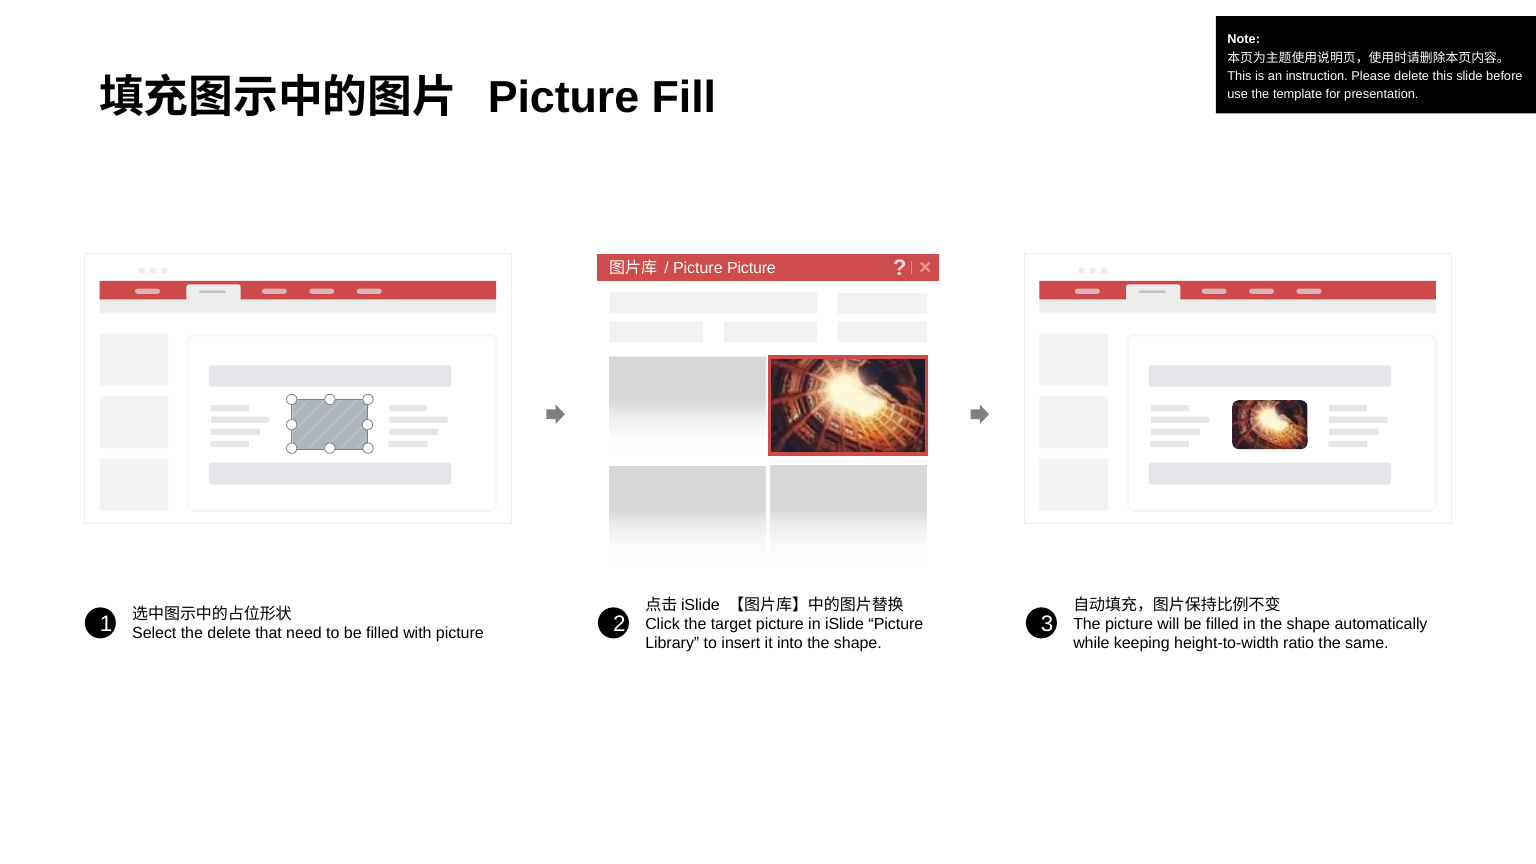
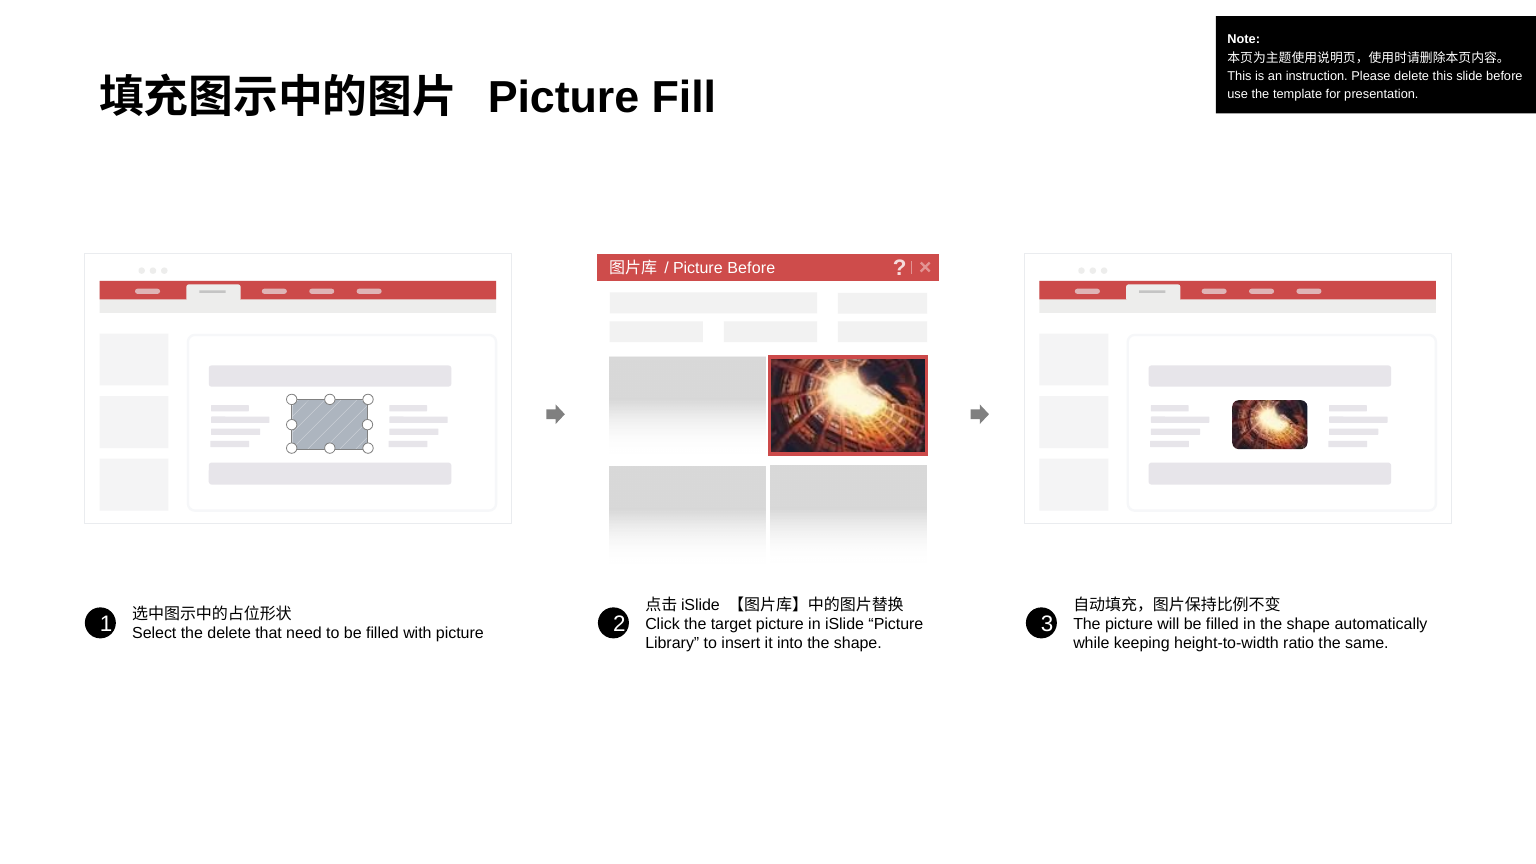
Picture Picture: Picture -> Before (751, 268)
